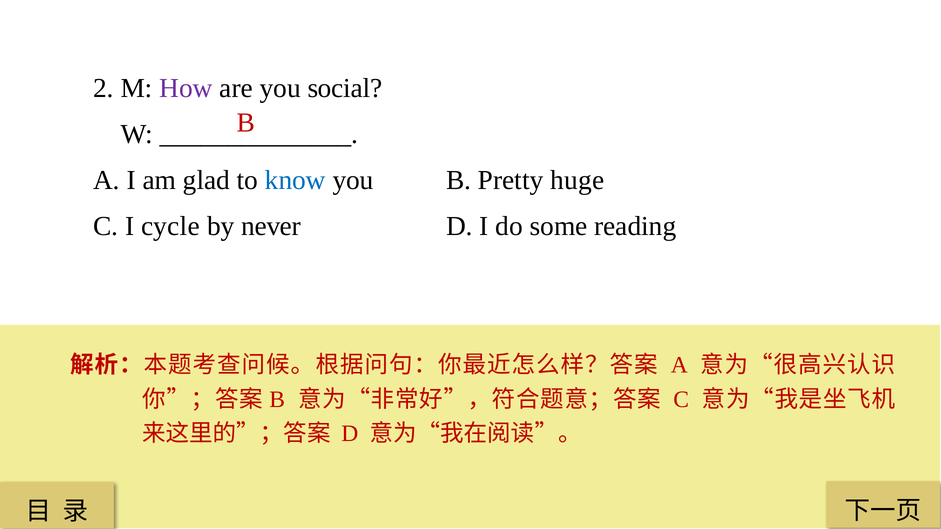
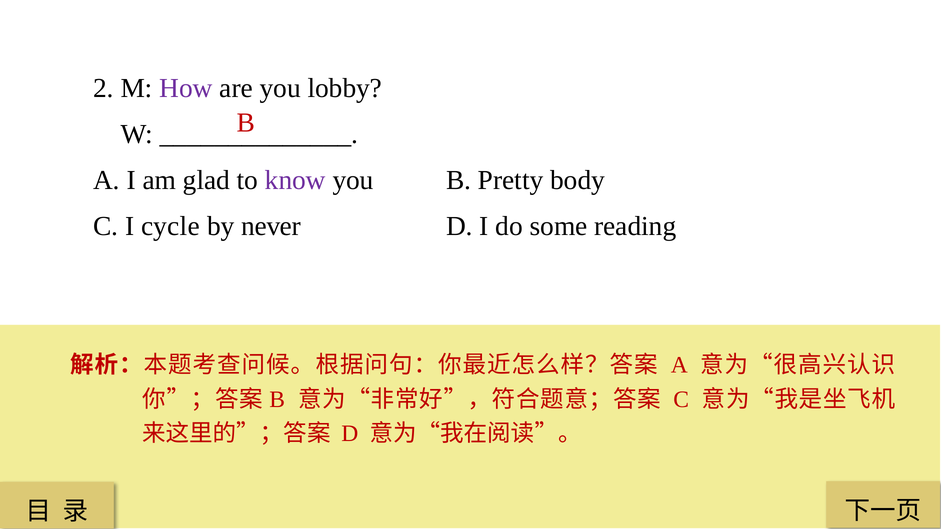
social: social -> lobby (345, 88)
know colour: blue -> purple (295, 180)
huge: huge -> body (578, 180)
